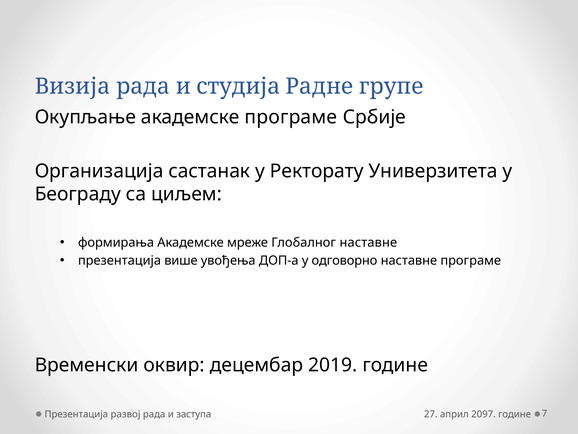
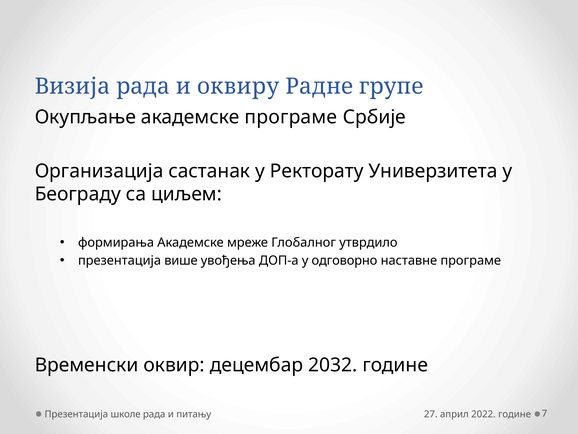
студија: студија -> оквиру (238, 86)
Глобалног наставне: наставне -> утврдило (368, 242)
2019: 2019 -> 2032 (333, 365)
развој: развој -> школе (126, 414)
заступа: заступа -> питању (194, 414)
2097: 2097 -> 2022 (483, 414)
